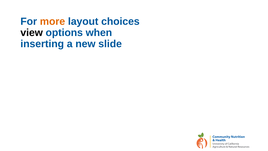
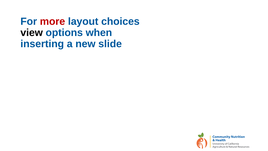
more colour: orange -> red (53, 21)
